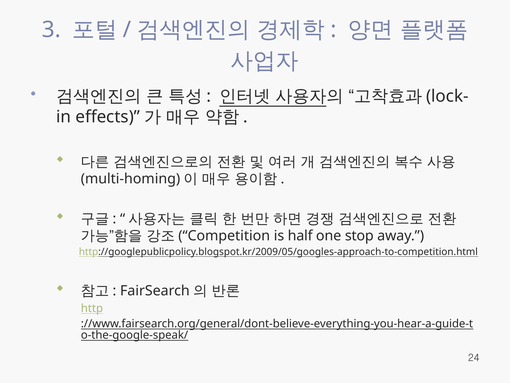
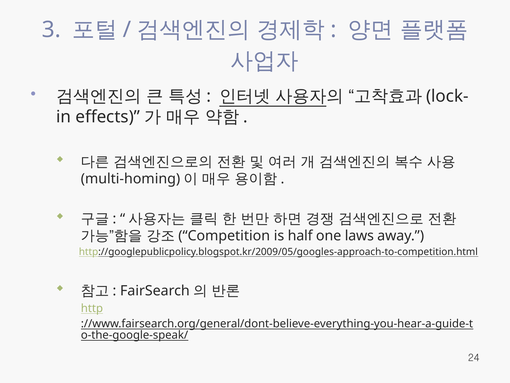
stop: stop -> laws (359, 235)
